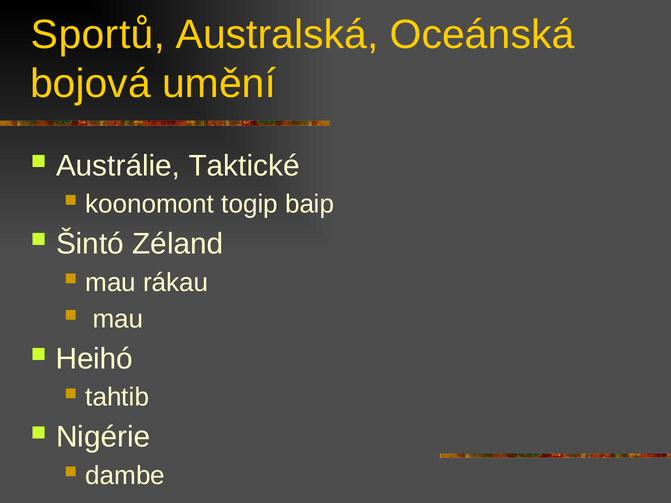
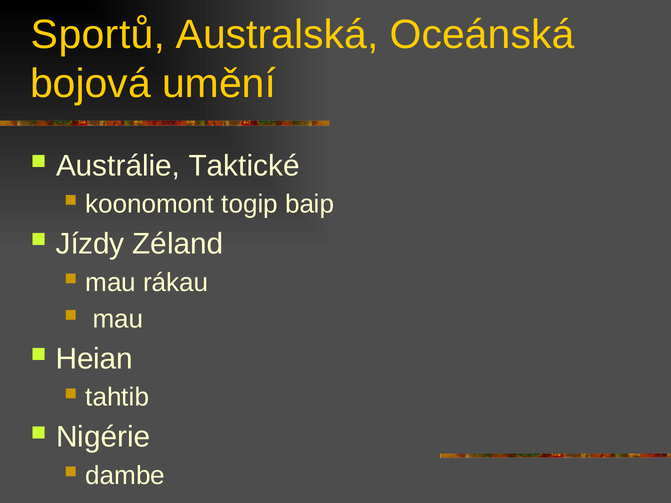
Šintó: Šintó -> Jízdy (90, 244)
Heihó: Heihó -> Heian (94, 359)
